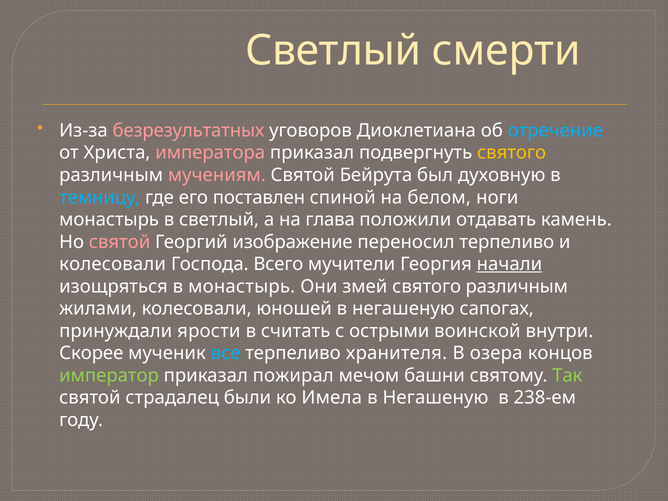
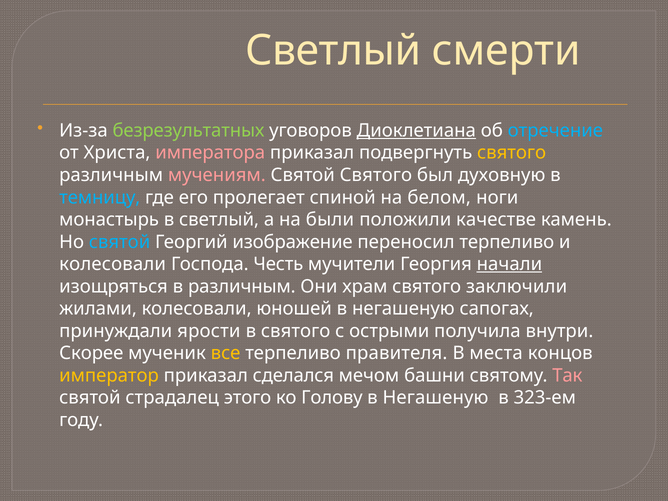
безрезультатных colour: pink -> light green (188, 131)
Диоклетиана underline: none -> present (416, 131)
Святой Бейрута: Бейрута -> Святого (376, 175)
поставлен: поставлен -> пролегает (259, 197)
глава: глава -> были (330, 220)
отдавать: отдавать -> качестве (496, 220)
святой colour: pink -> light blue (120, 242)
Всего: Всего -> Честь (278, 264)
в монастырь: монастырь -> различным (242, 286)
змей: змей -> храм (365, 286)
различным: различным -> заключили (517, 286)
в считать: считать -> святого (296, 331)
воинской: воинской -> получила (477, 331)
все colour: light blue -> yellow (226, 353)
хранителя: хранителя -> правителя (397, 353)
озера: озера -> места (496, 353)
император colour: light green -> yellow (109, 376)
пожирал: пожирал -> сделался (293, 376)
Так colour: light green -> pink (567, 376)
были: были -> этого (248, 398)
Имела: Имела -> Голову (332, 398)
238-ем: 238-ем -> 323-ем (545, 398)
